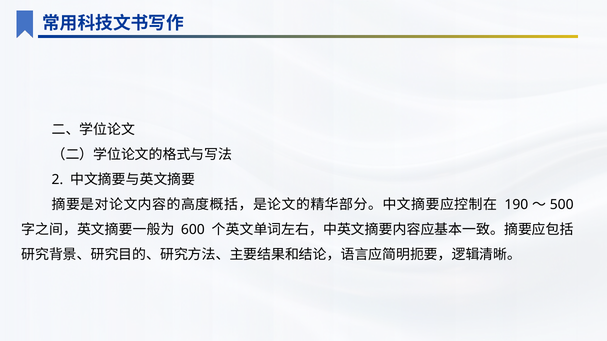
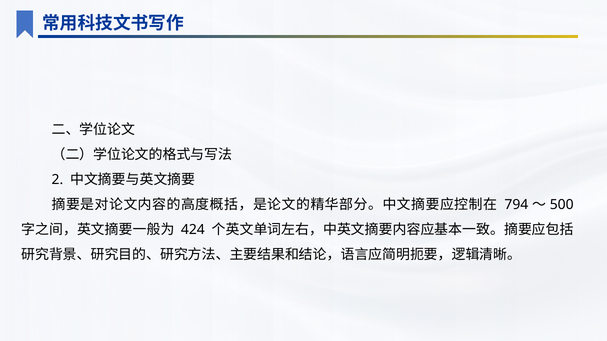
190: 190 -> 794 (516, 205)
600: 600 -> 424 (193, 230)
